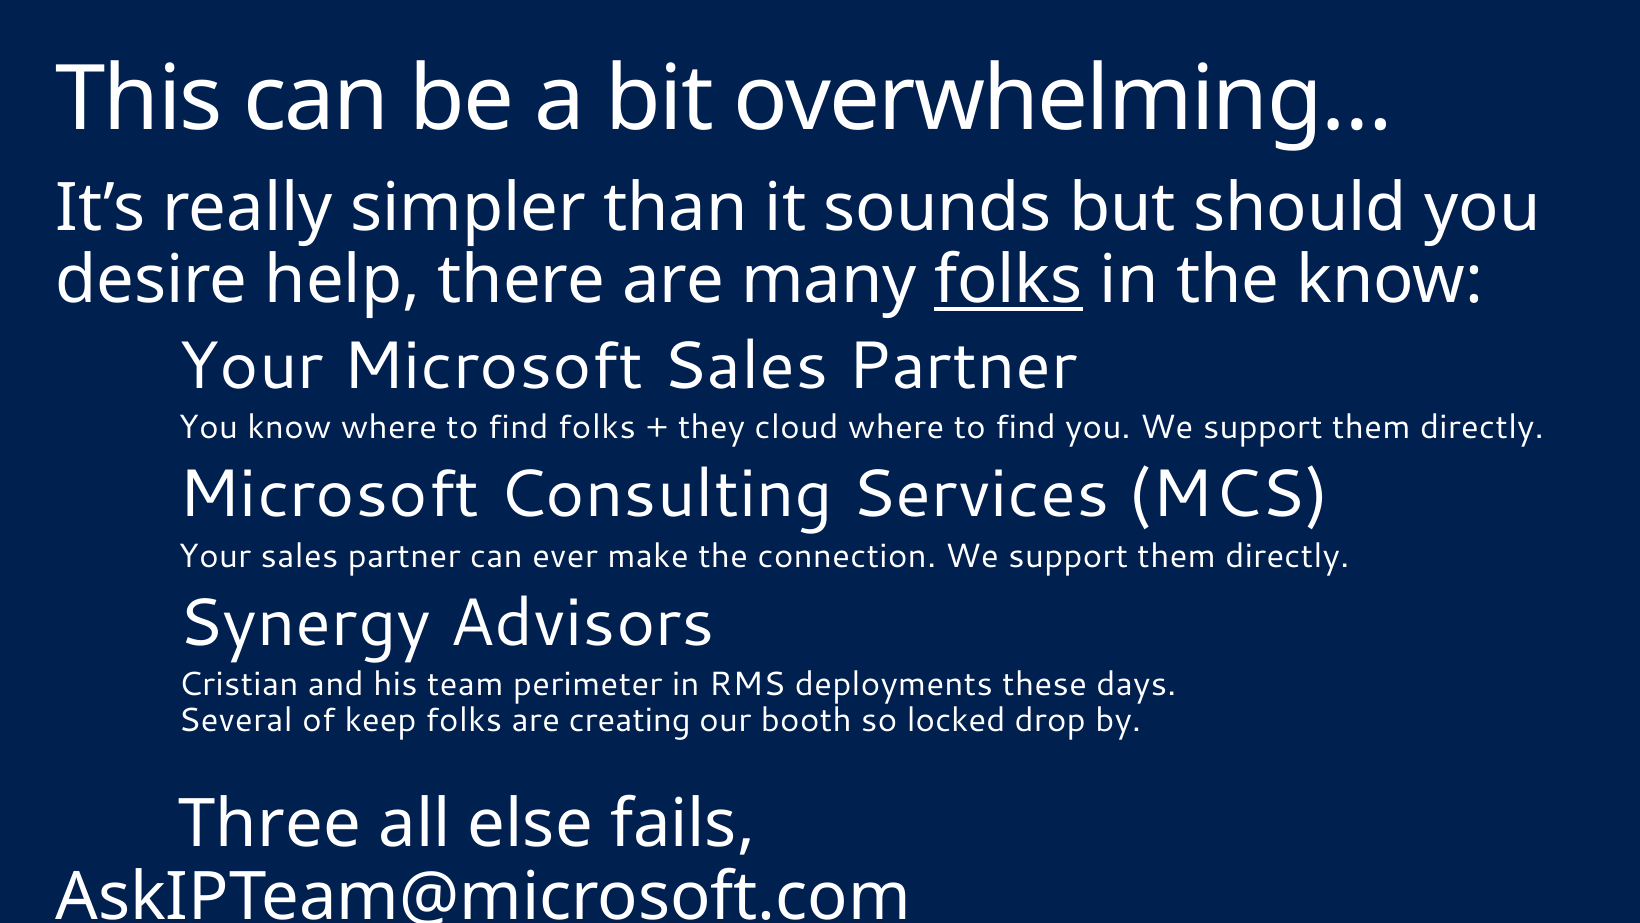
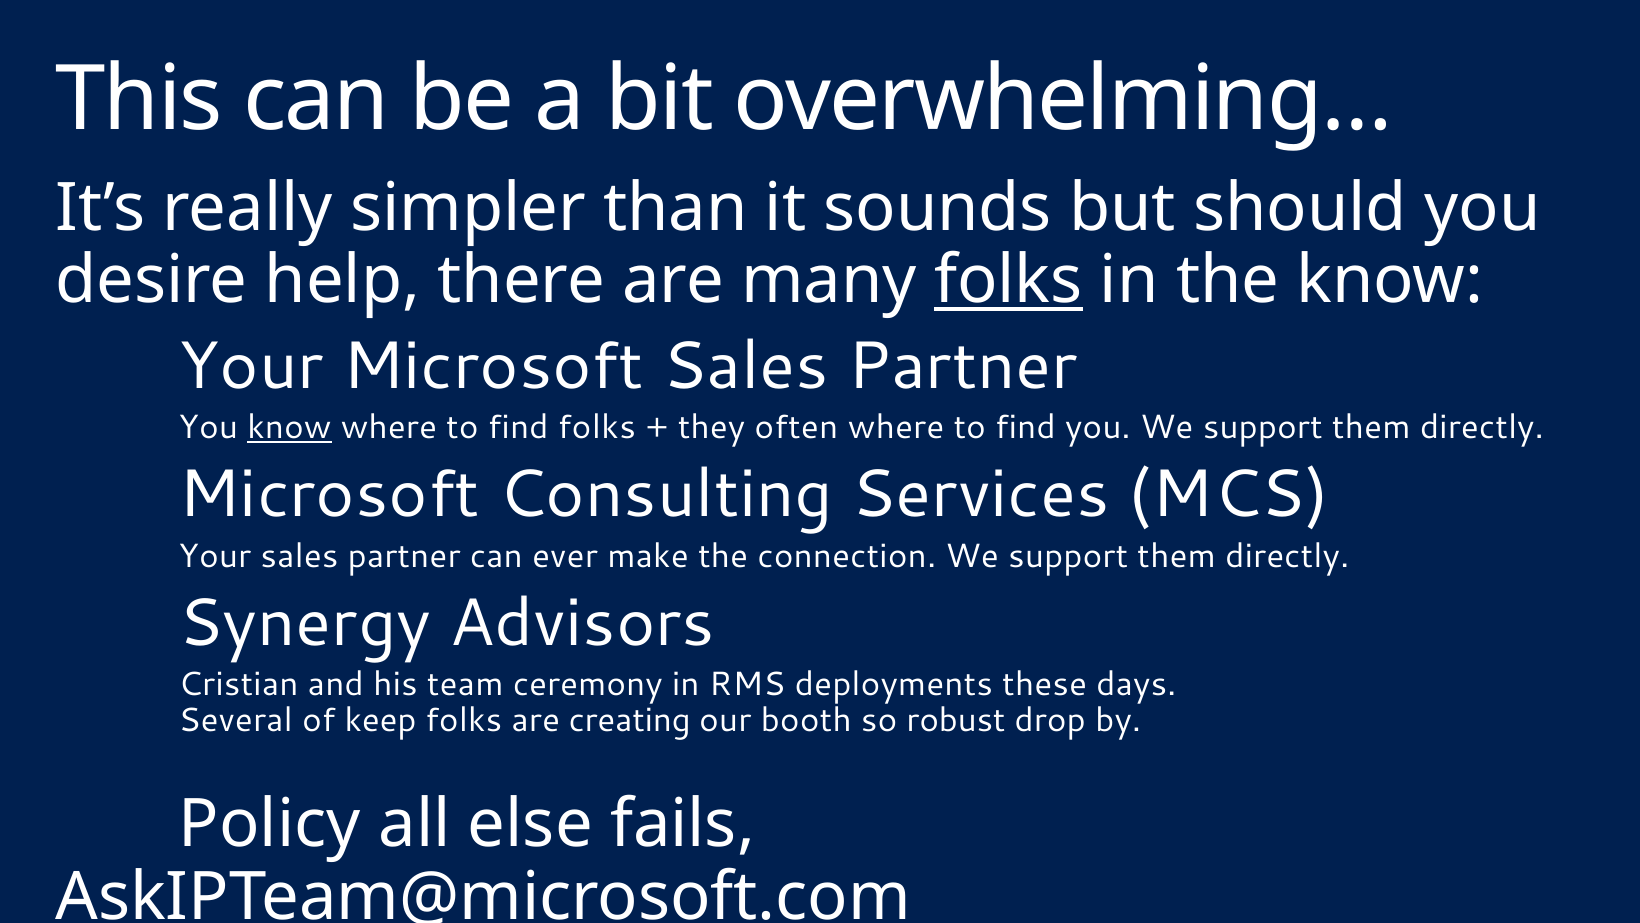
know underline: none -> present (289, 427)
cloud: cloud -> often (796, 427)
perimeter: perimeter -> ceremony (588, 684)
locked: locked -> robust (956, 720)
Three: Three -> Policy (270, 824)
